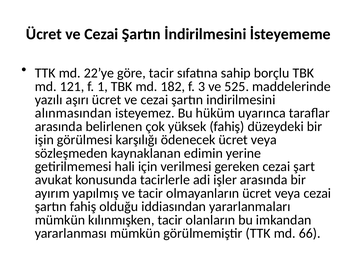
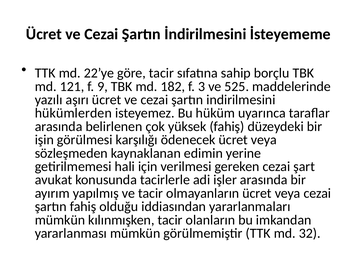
1: 1 -> 9 (103, 86)
alınmasından: alınmasından -> hükümlerden (73, 113)
66: 66 -> 32 (310, 233)
